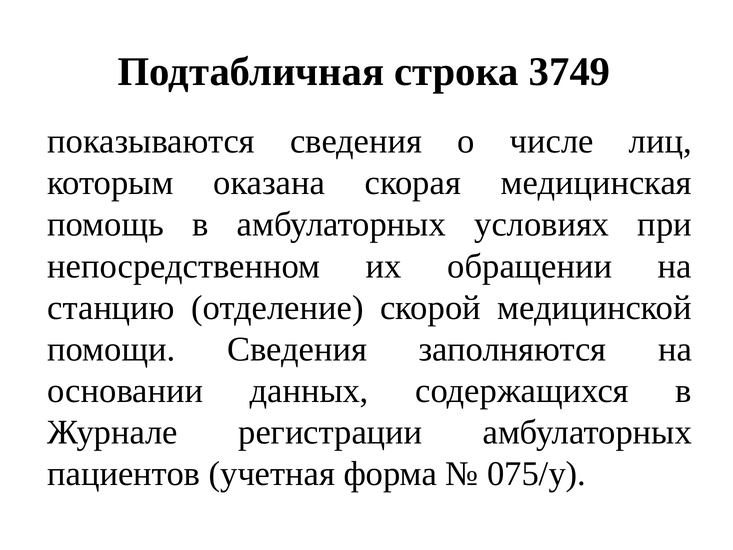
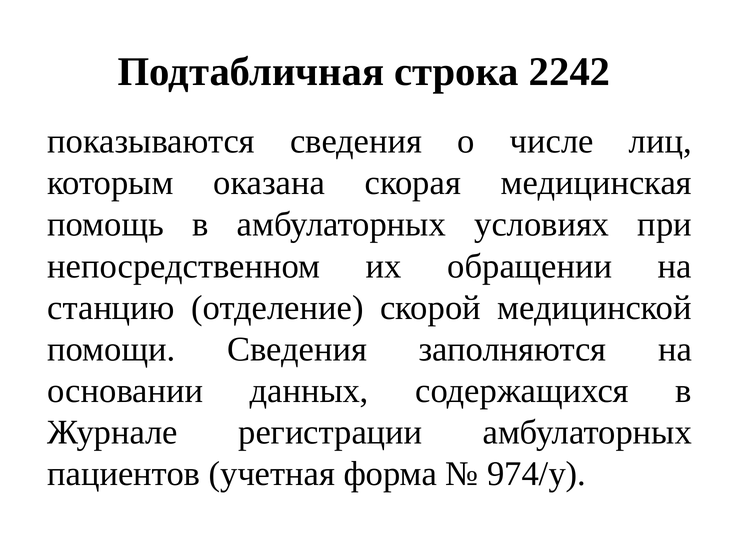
3749: 3749 -> 2242 (570, 72)
075/у: 075/у -> 974/у (537, 474)
